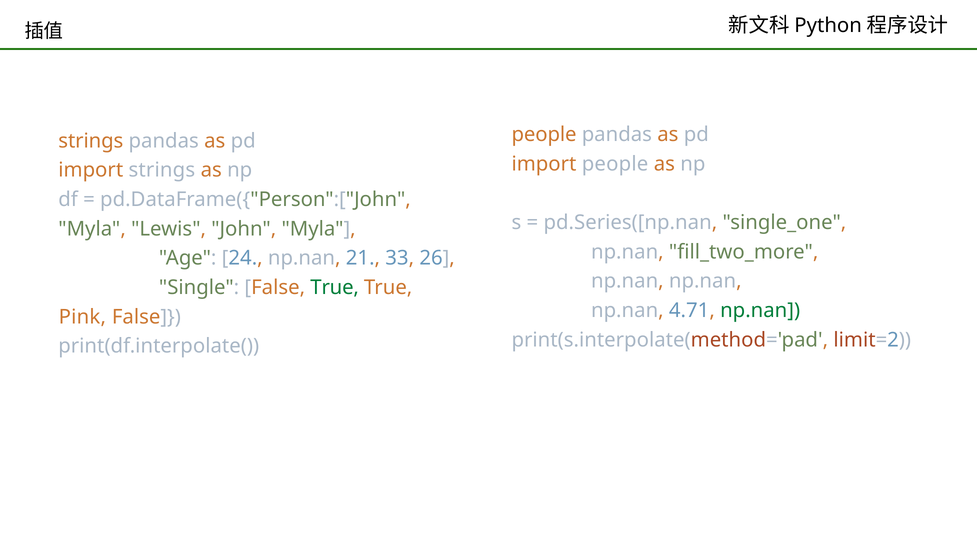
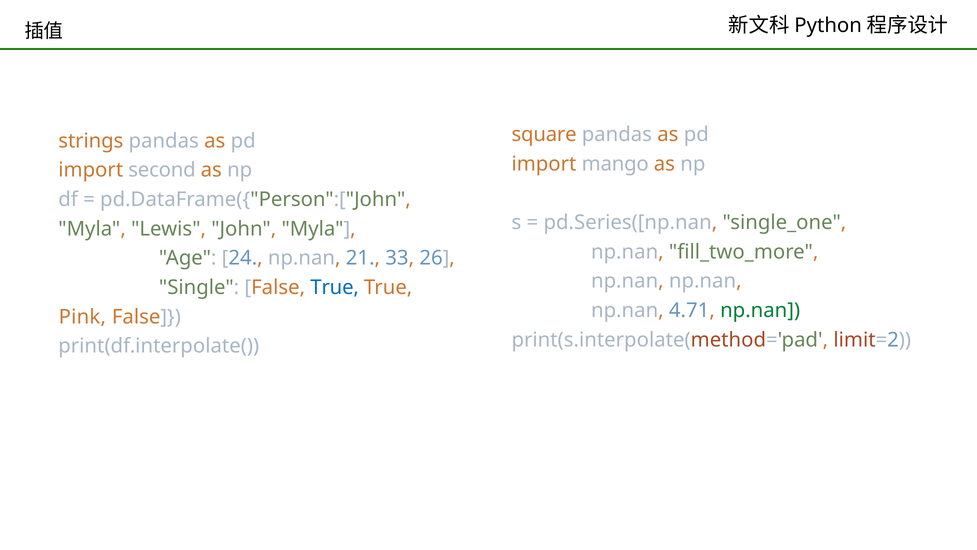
people: people -> square (544, 134)
import people: people -> mango (615, 164)
import strings: strings -> second (162, 170)
True colour: green -> blue (335, 287)
